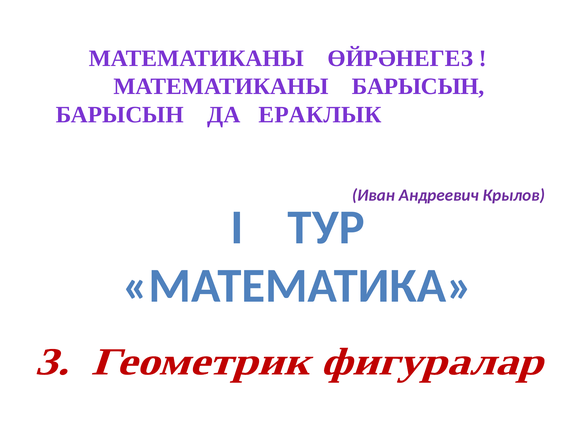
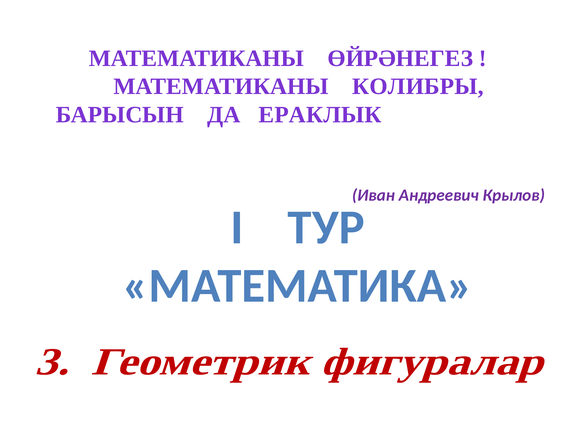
МАТЕМАТИКАНЫ БАРЫСЫН: БАРЫСЫН -> КОЛИБРЫ (418, 87)
